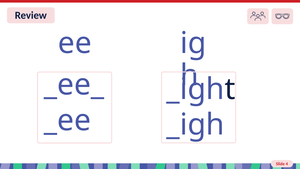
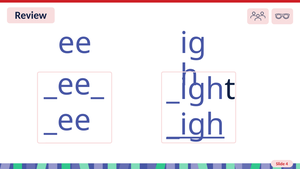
_igh underline: none -> present (195, 124)
